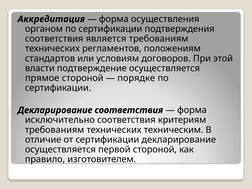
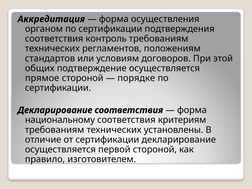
является: является -> контроль (106, 39)
власти: власти -> общих (40, 68)
исключительно: исключительно -> национальному (60, 120)
техническим: техническим -> установлены (174, 130)
